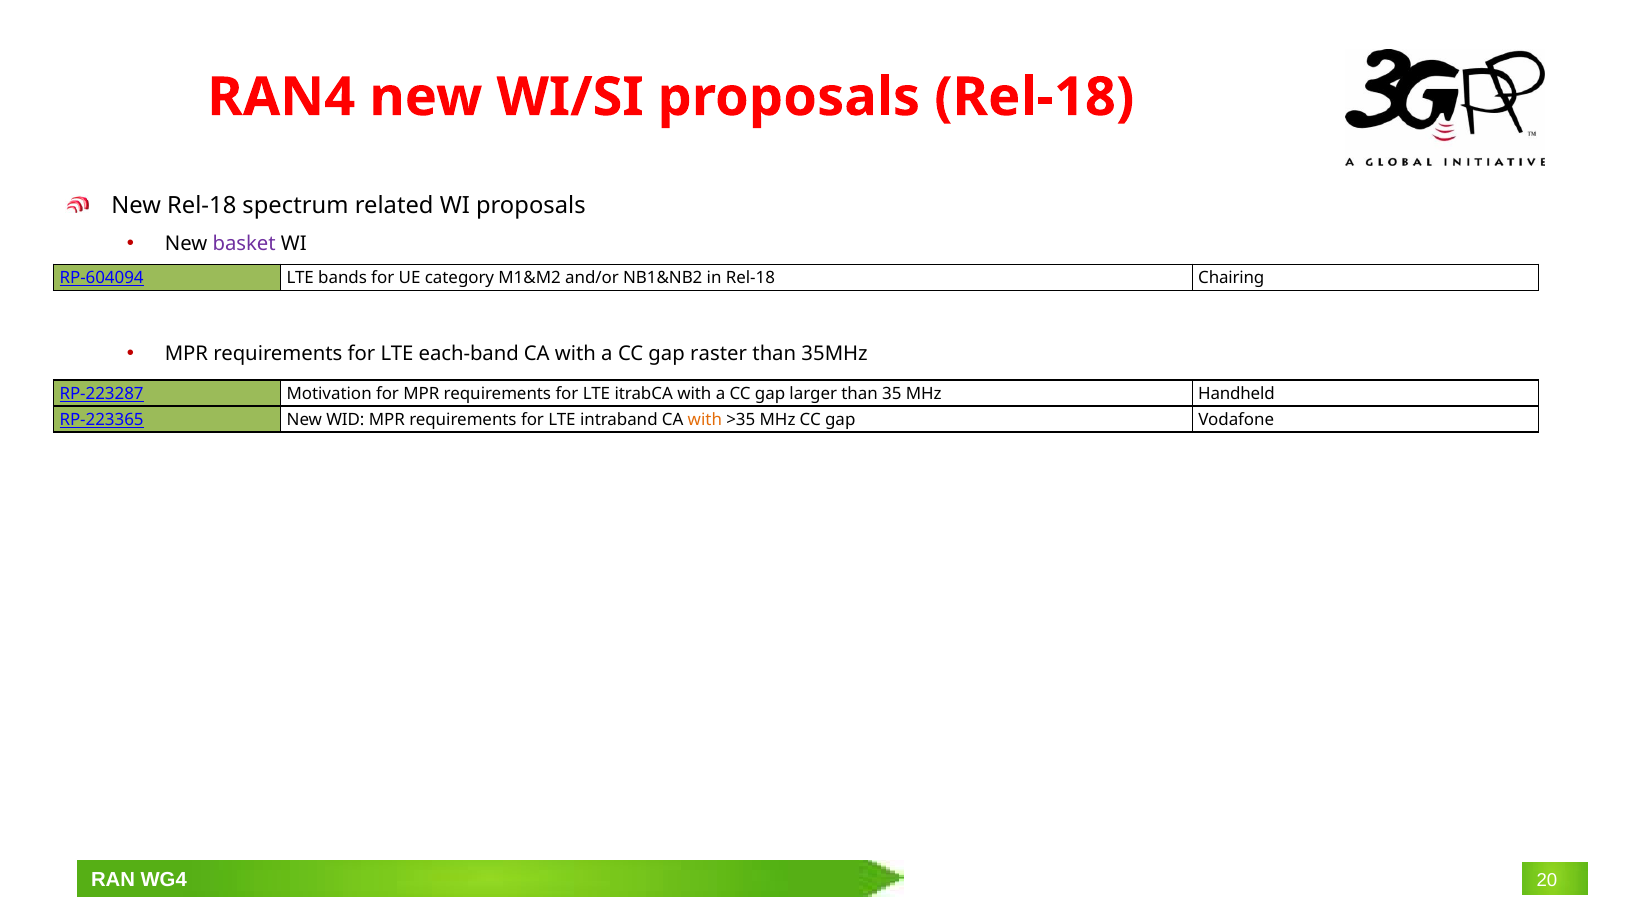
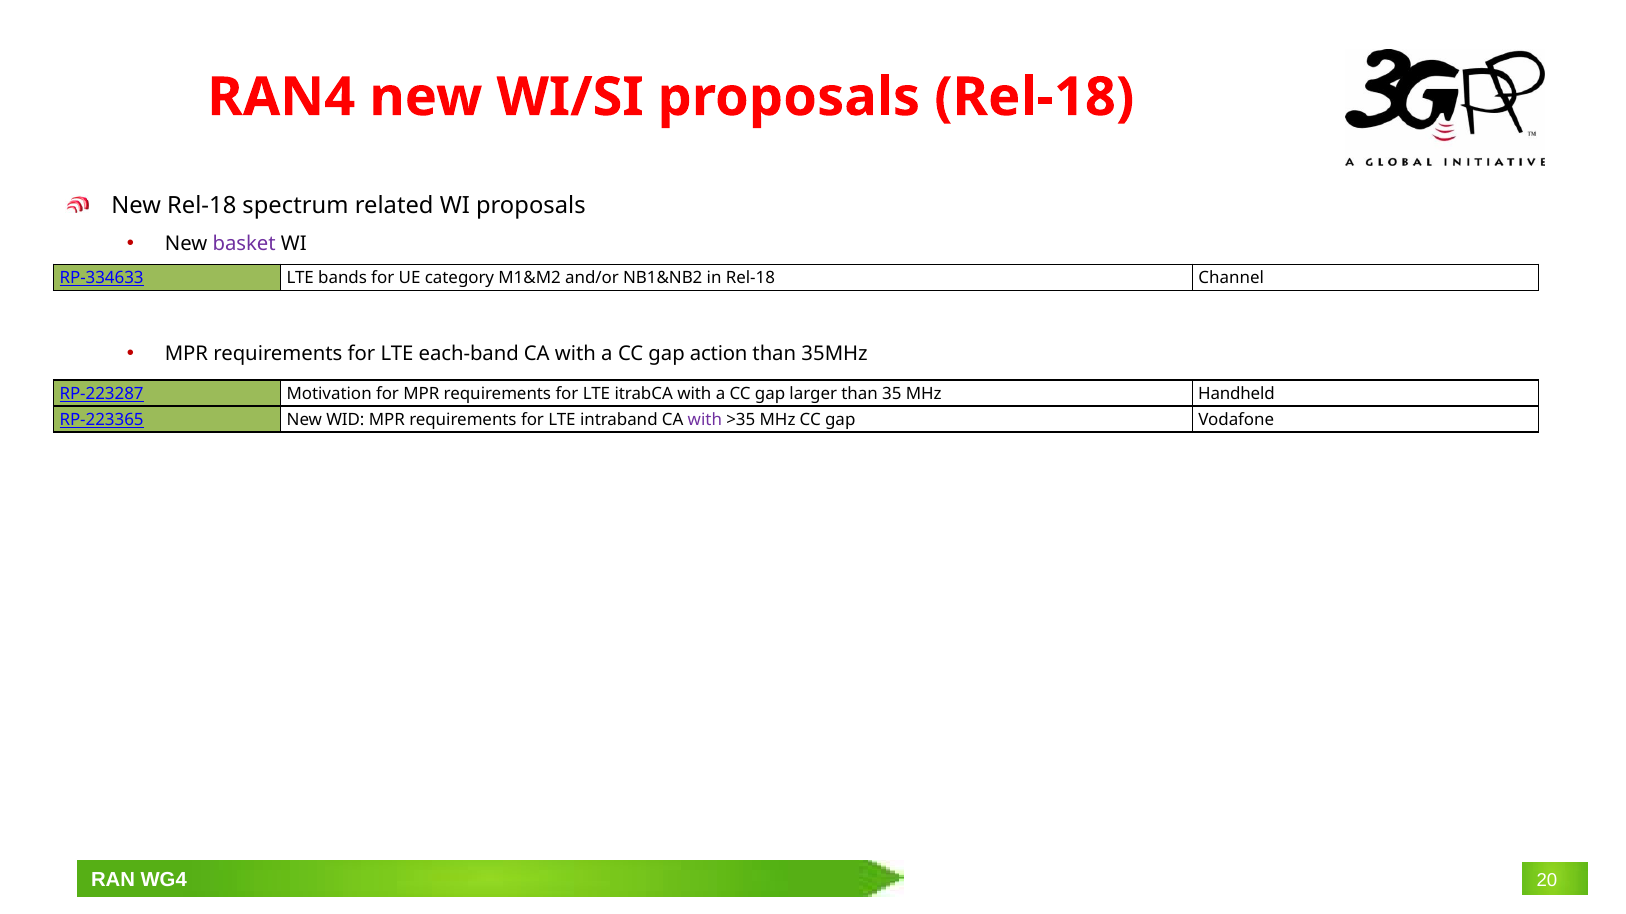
RP‑604094: RP‑604094 -> RP‑334633 (102, 278)
Chairing: Chairing -> Channel (1231, 278)
raster: raster -> action (719, 354)
with colour: orange -> purple (705, 420)
